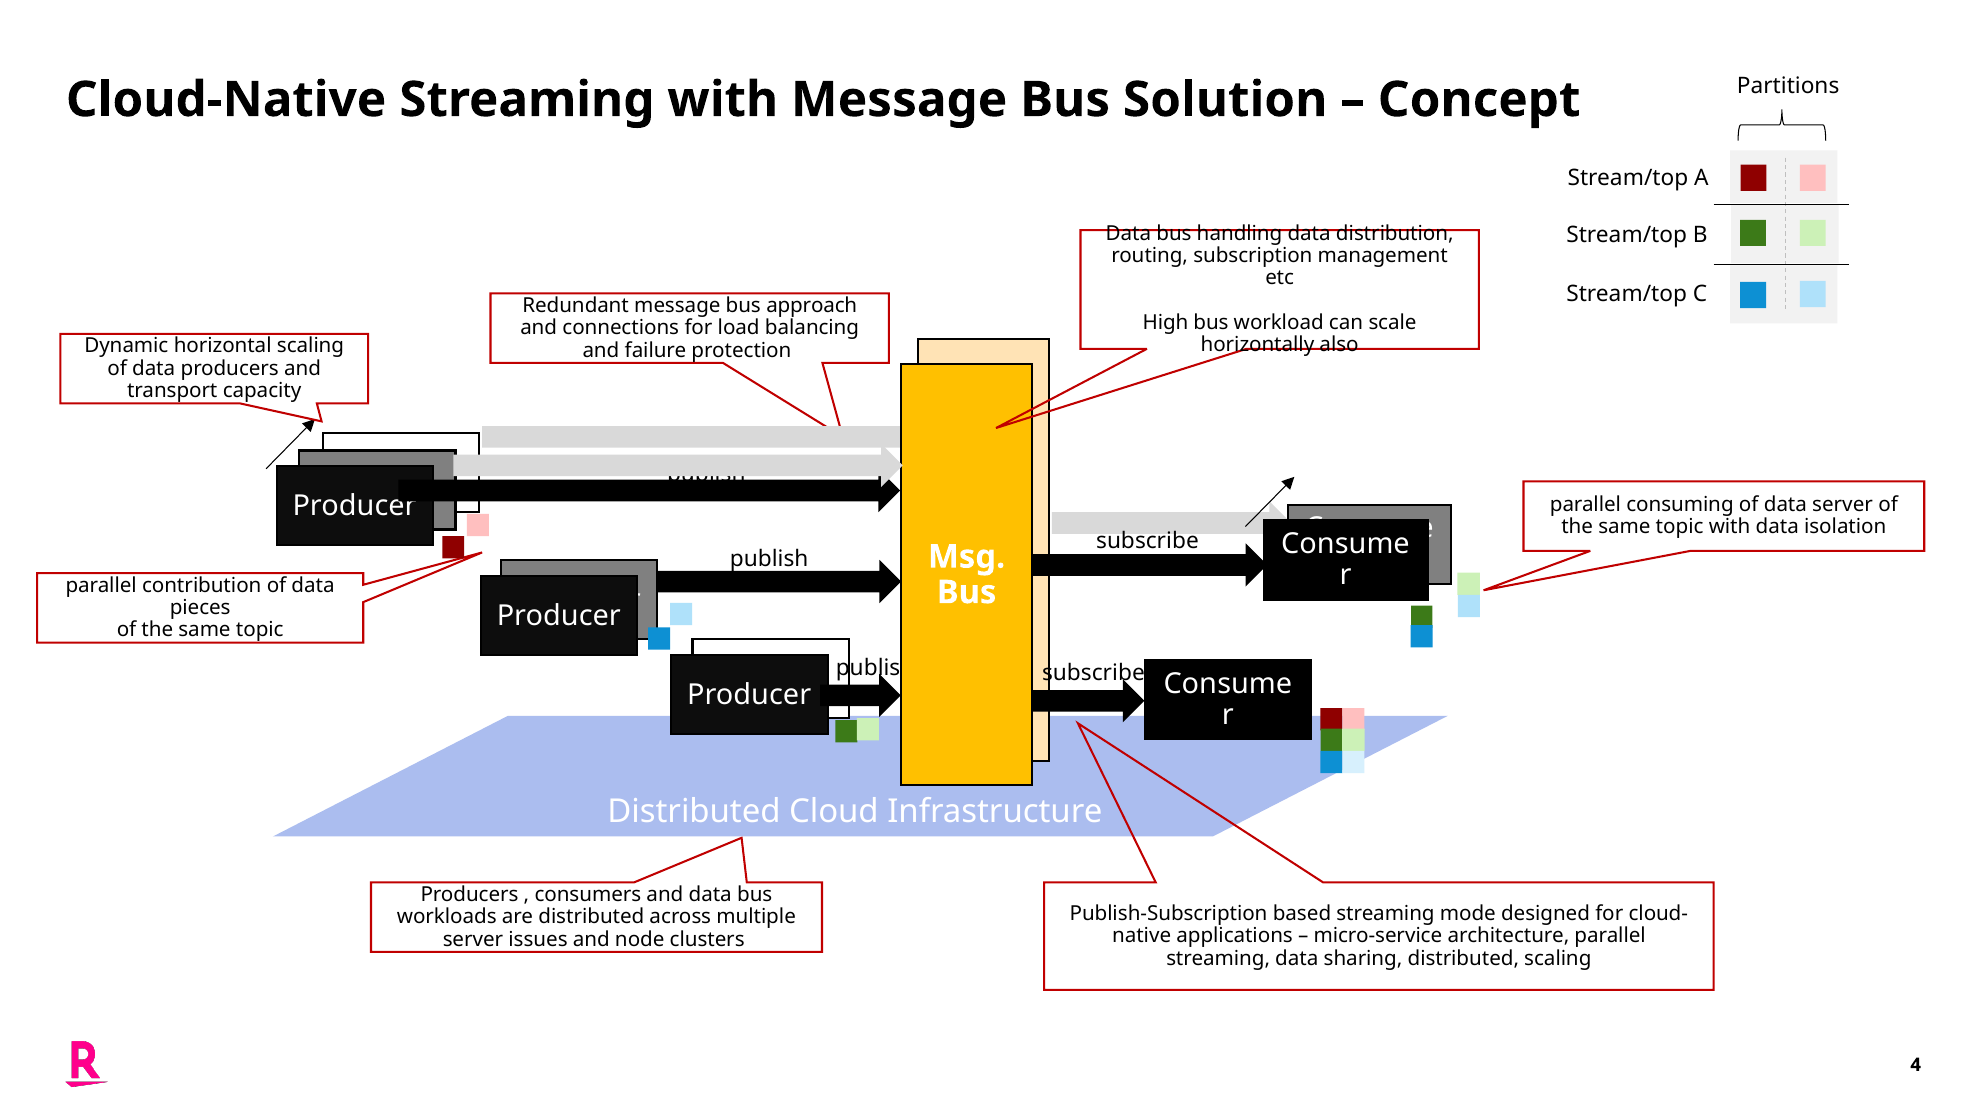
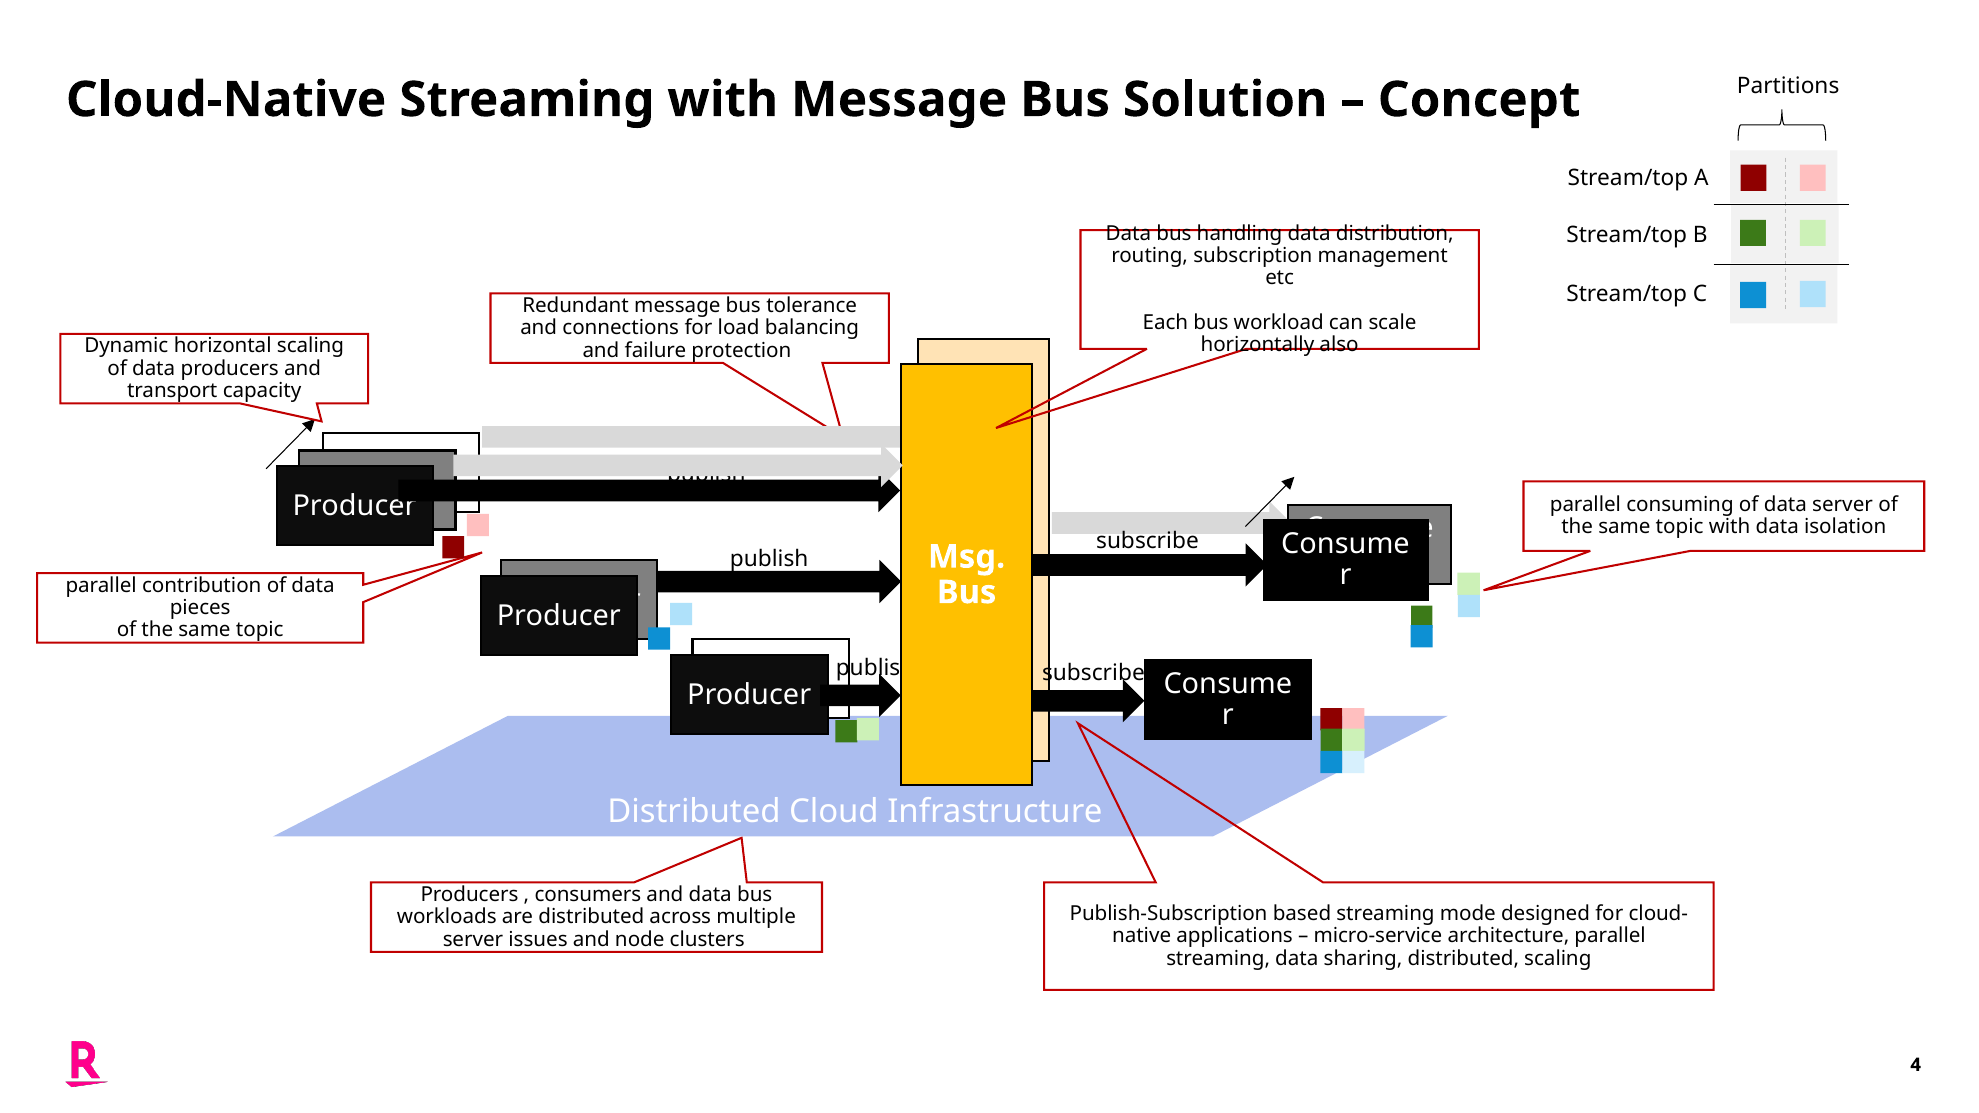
approach: approach -> tolerance (812, 306)
High: High -> Each (1165, 323)
